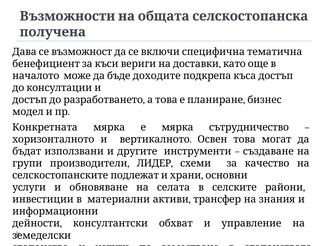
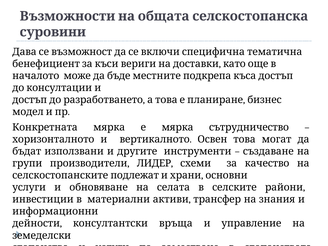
получена: получена -> суровини (53, 32)
доходите: доходите -> местните (157, 76)
обхват: обхват -> връща (176, 223)
